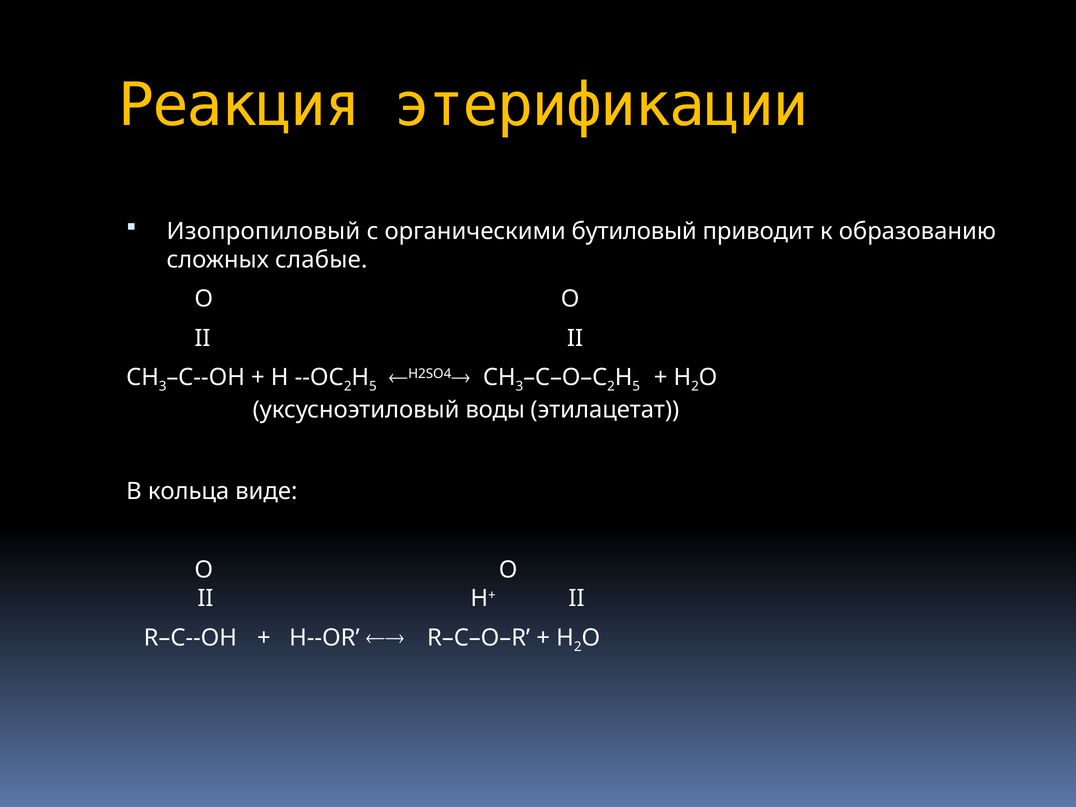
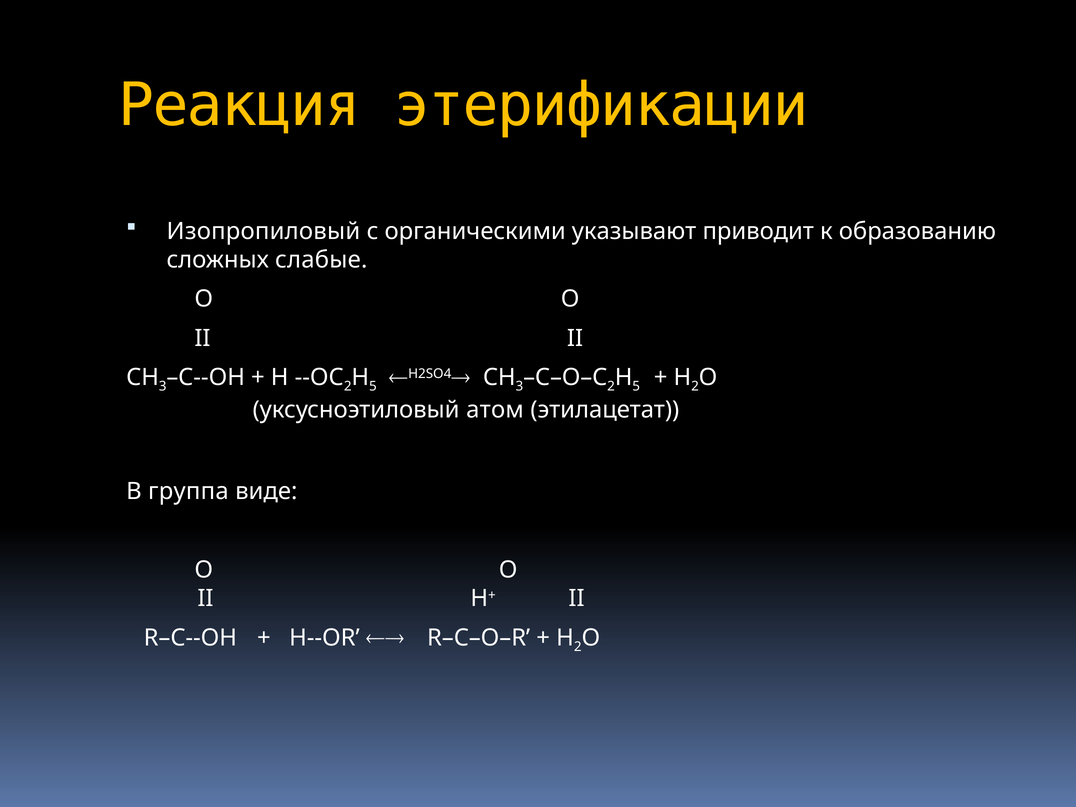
бутиловый: бутиловый -> указывают (634, 231)
воды: воды -> атом (495, 410)
кольца: кольца -> группа (188, 492)
